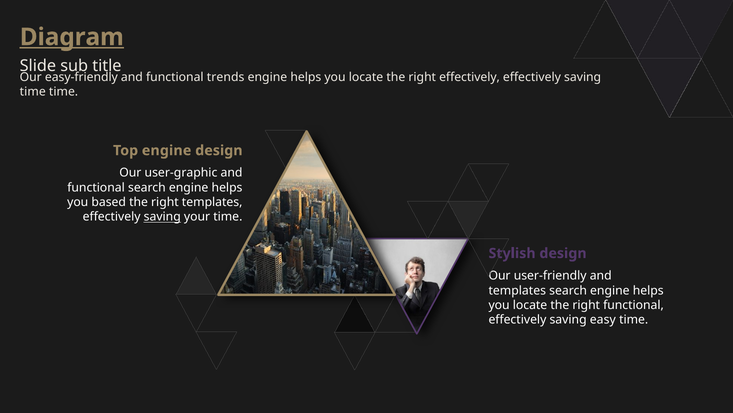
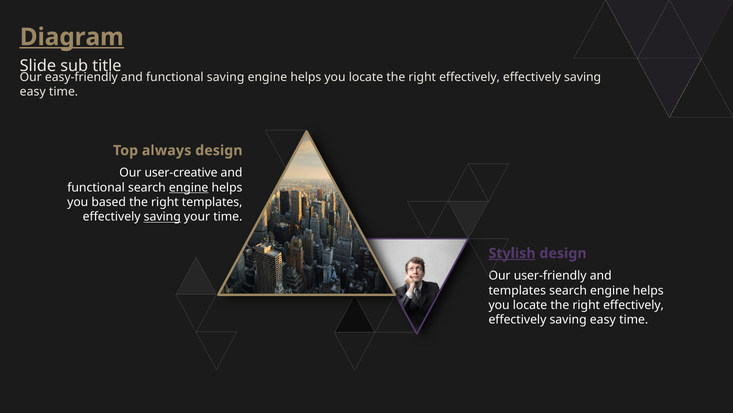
functional trends: trends -> saving (226, 77)
time: time -> easy (33, 92)
Top engine: engine -> always (167, 150)
user-graphic: user-graphic -> user-creative (181, 173)
engine underline: none -> present (189, 187)
Stylish underline: none -> present (512, 253)
functional: functional -> effectively (633, 305)
